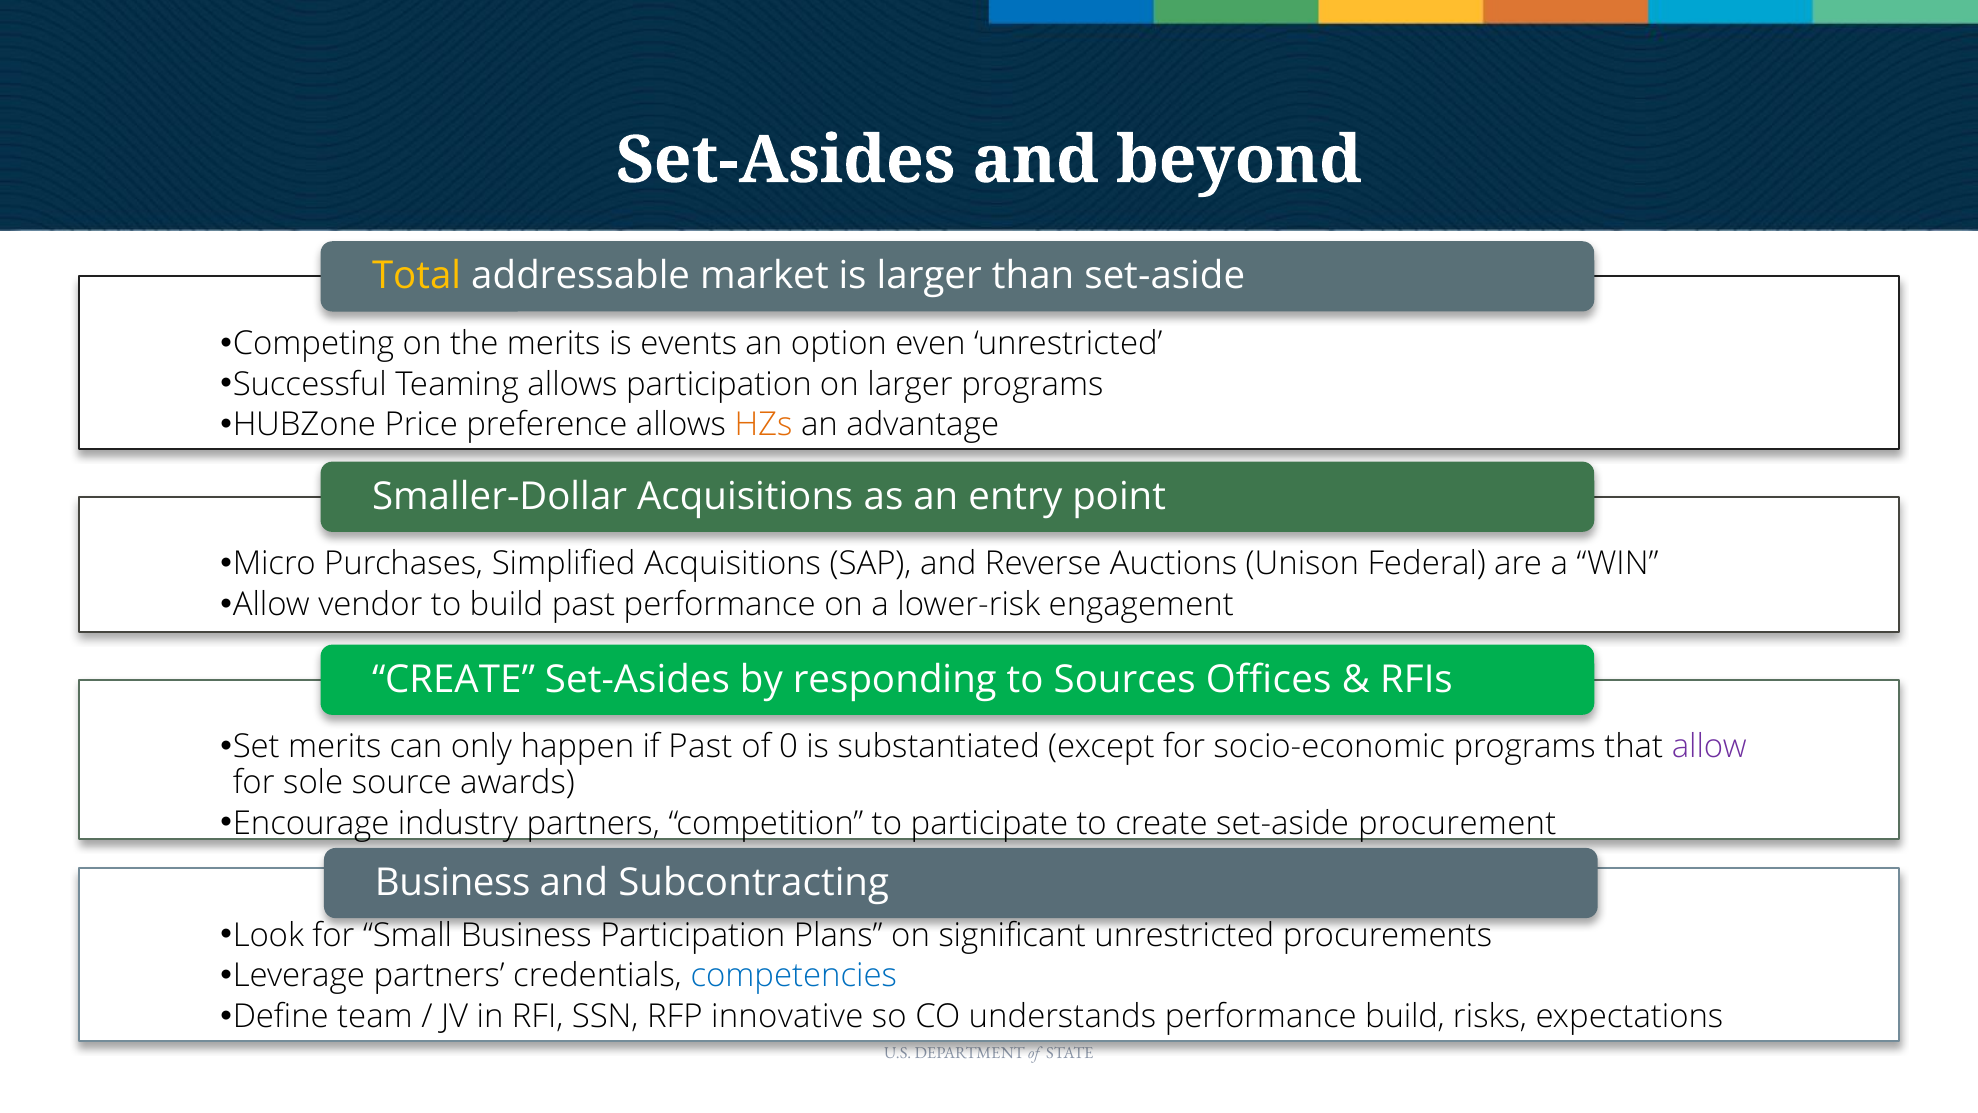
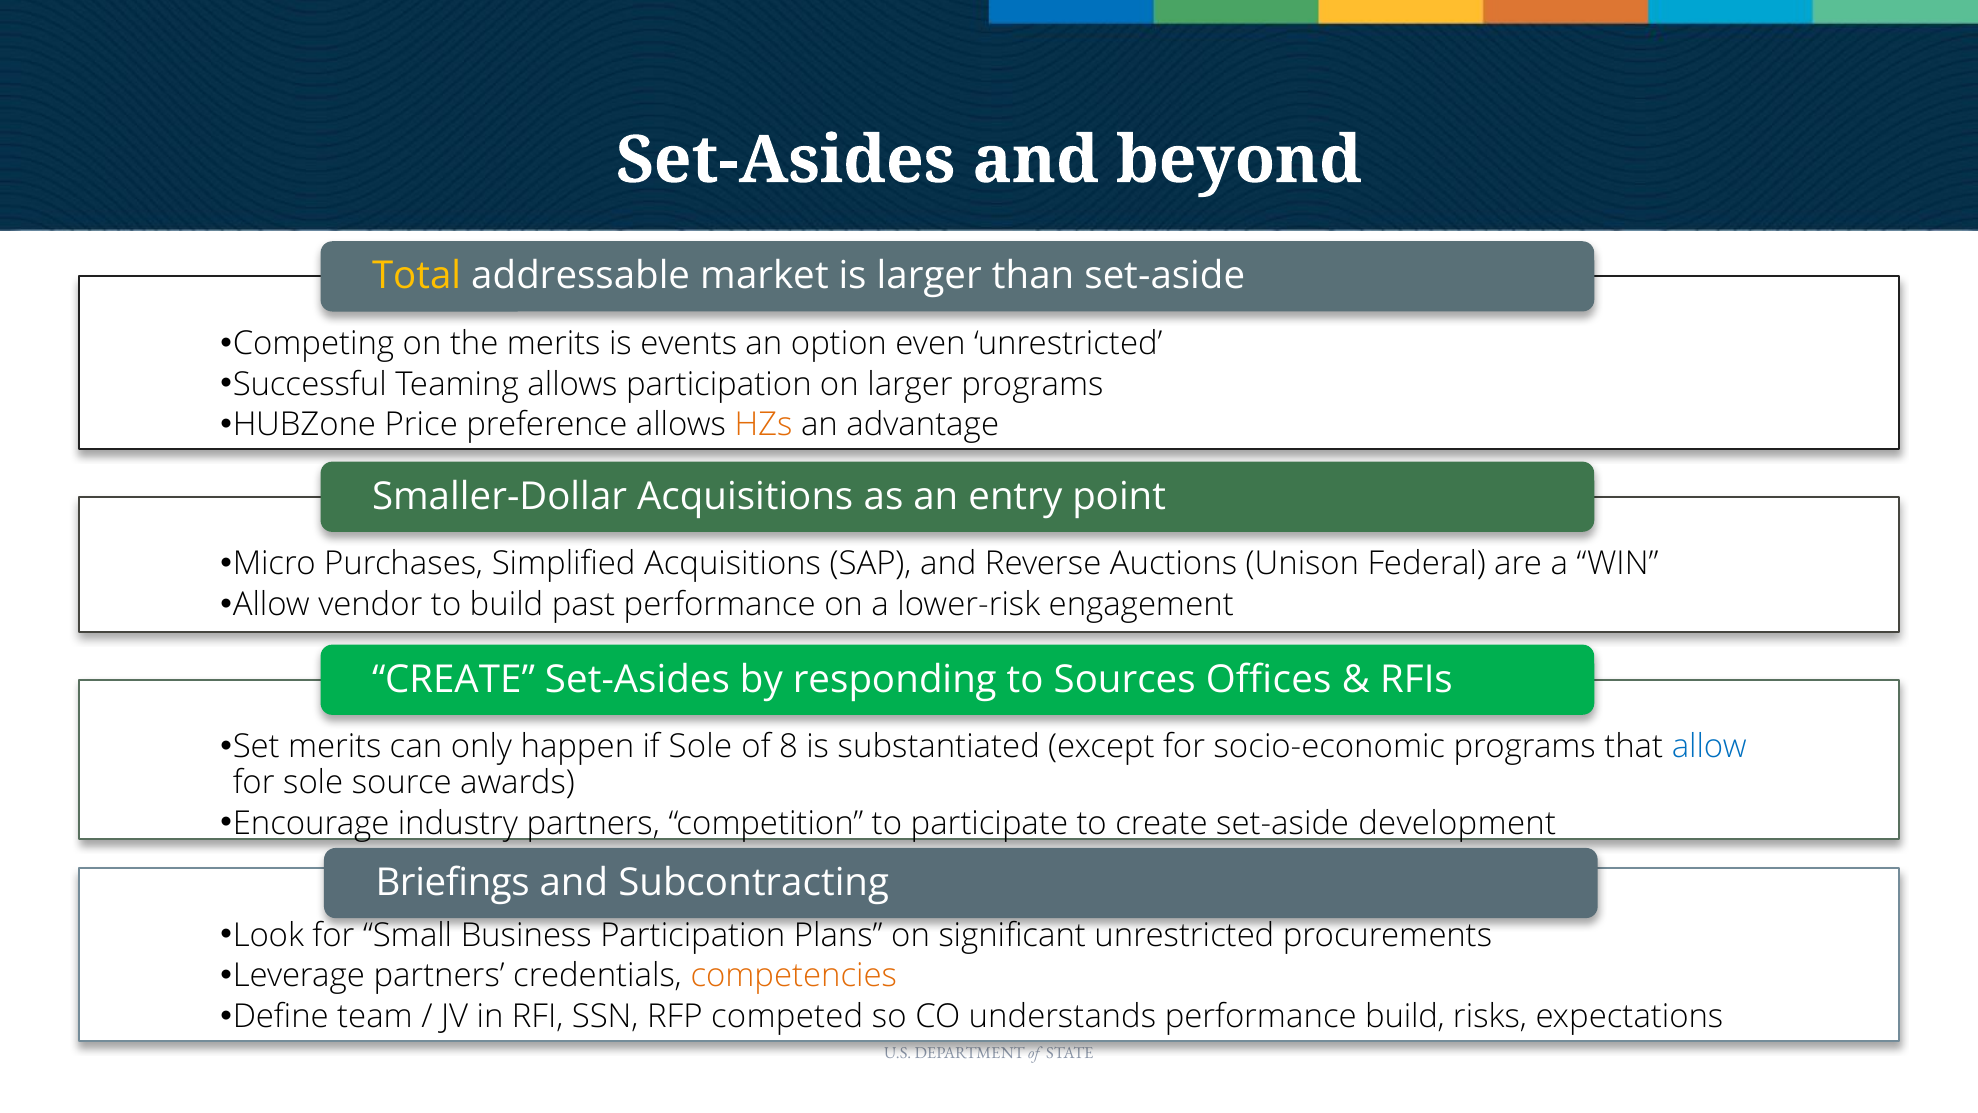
if Past: Past -> Sole (700, 747)
0: 0 -> 8 (789, 747)
allow colour: purple -> blue (1709, 747)
procurement: procurement -> development (1457, 823)
Business: Business -> Briefings (453, 883)
competencies colour: blue -> orange (794, 976)
innovative: innovative -> competed (787, 1016)
